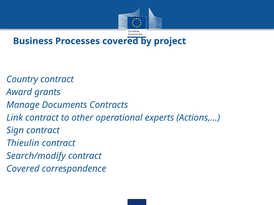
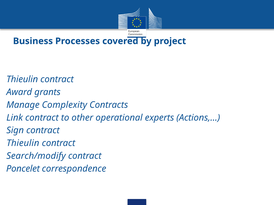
Country: Country -> Thieulin (22, 80)
Documents: Documents -> Complexity (64, 105)
Covered: Covered -> Poncelet (23, 169)
